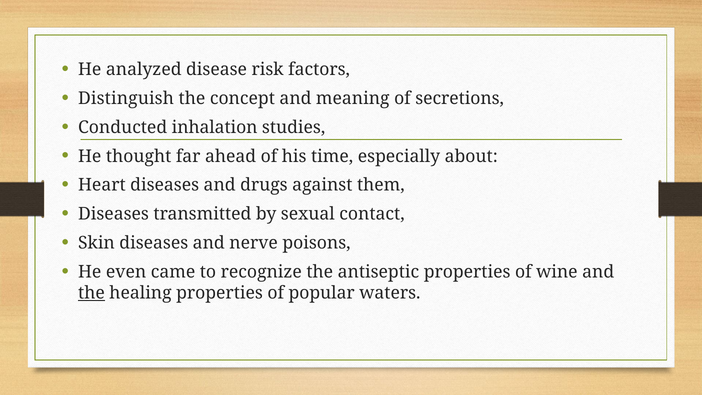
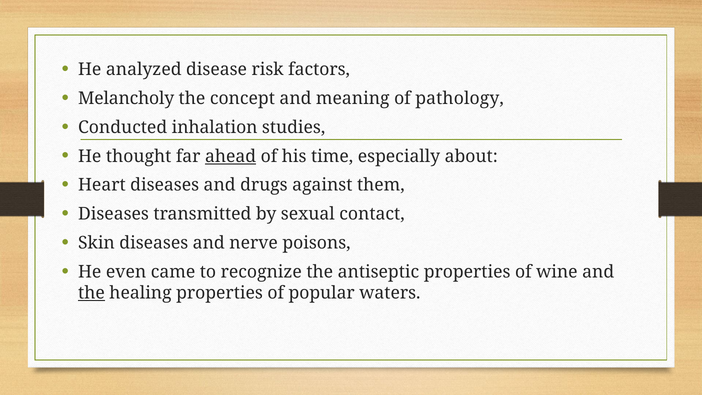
Distinguish: Distinguish -> Melancholy (126, 98)
secretions: secretions -> pathology (460, 98)
ahead underline: none -> present (231, 156)
